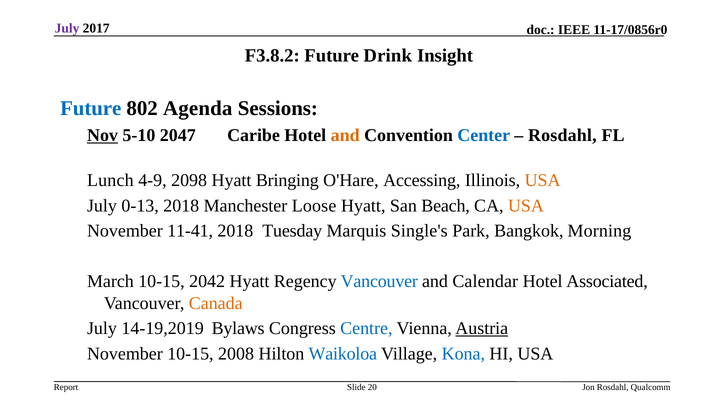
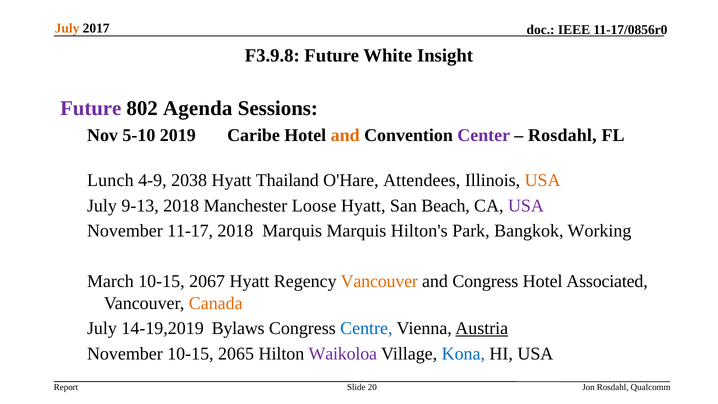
July colour: purple -> orange (67, 29)
F3.8.2: F3.8.2 -> F3.9.8 (272, 56)
Drink: Drink -> White (388, 56)
Future colour: blue -> purple (91, 108)
Nov underline: present -> none (103, 135)
2047: 2047 -> 2019 (178, 135)
Center colour: blue -> purple (484, 135)
2098: 2098 -> 2038 (189, 180)
Bringing: Bringing -> Thailand (287, 180)
Accessing: Accessing -> Attendees (422, 180)
0-13: 0-13 -> 9-13 (140, 206)
USA colour: orange -> purple (526, 206)
11-41: 11-41 -> 11-17 (190, 231)
2018 Tuesday: Tuesday -> Marquis (292, 231)
Single's: Single's -> Hilton's (419, 231)
Morning: Morning -> Working (600, 231)
2042: 2042 -> 2067 (207, 281)
Vancouver colour: blue -> orange (379, 281)
and Calendar: Calendar -> Congress (485, 281)
2008: 2008 -> 2065 (236, 354)
Waikoloa colour: blue -> purple (343, 354)
